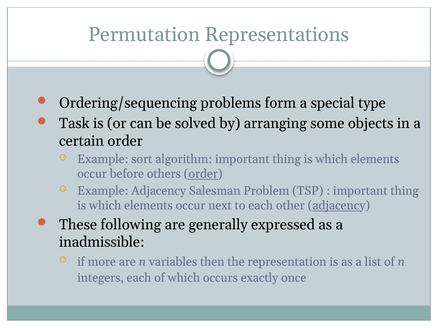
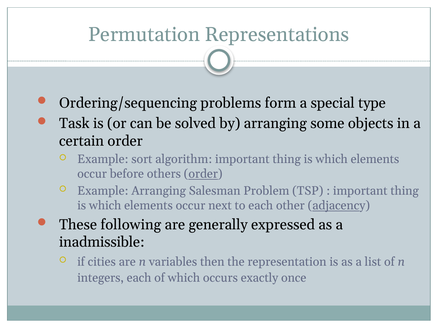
Example Adjacency: Adjacency -> Arranging (159, 191)
more: more -> cities (102, 262)
